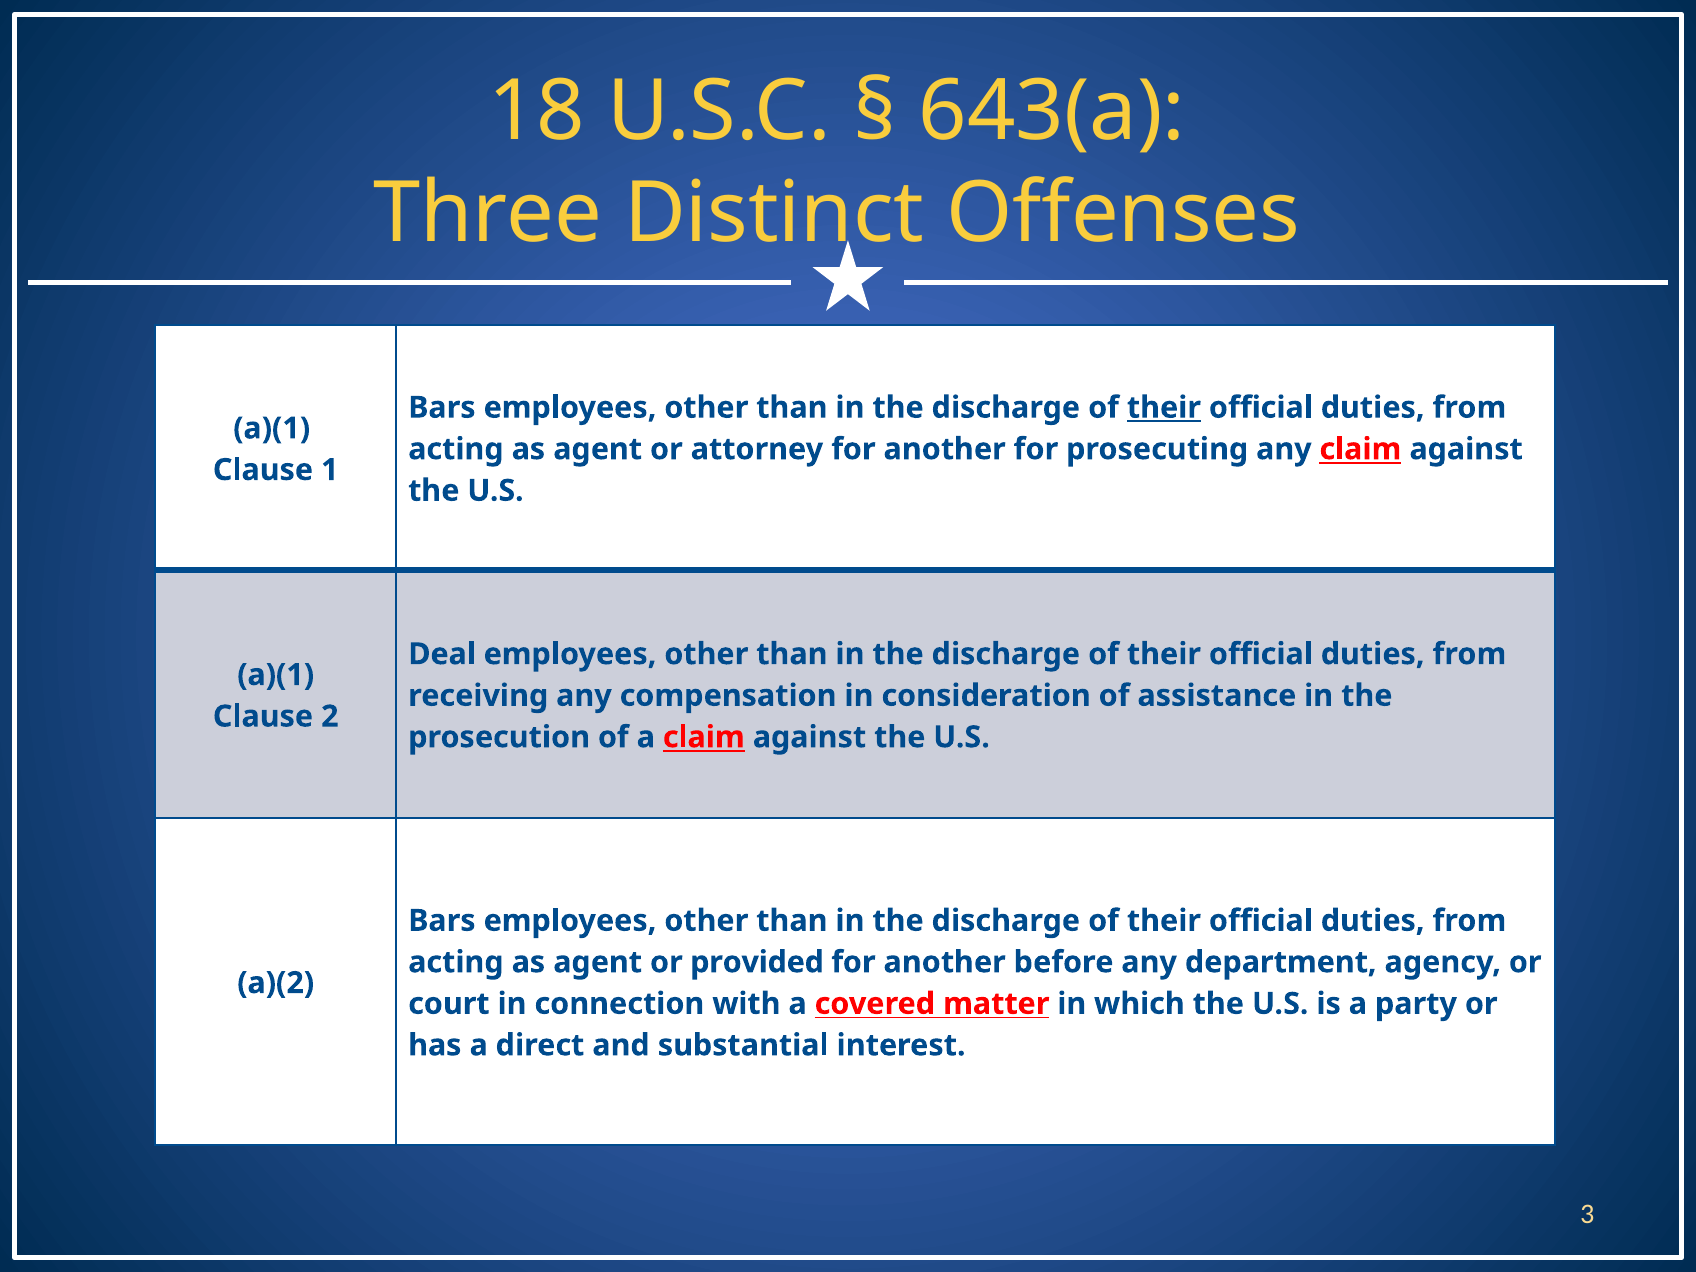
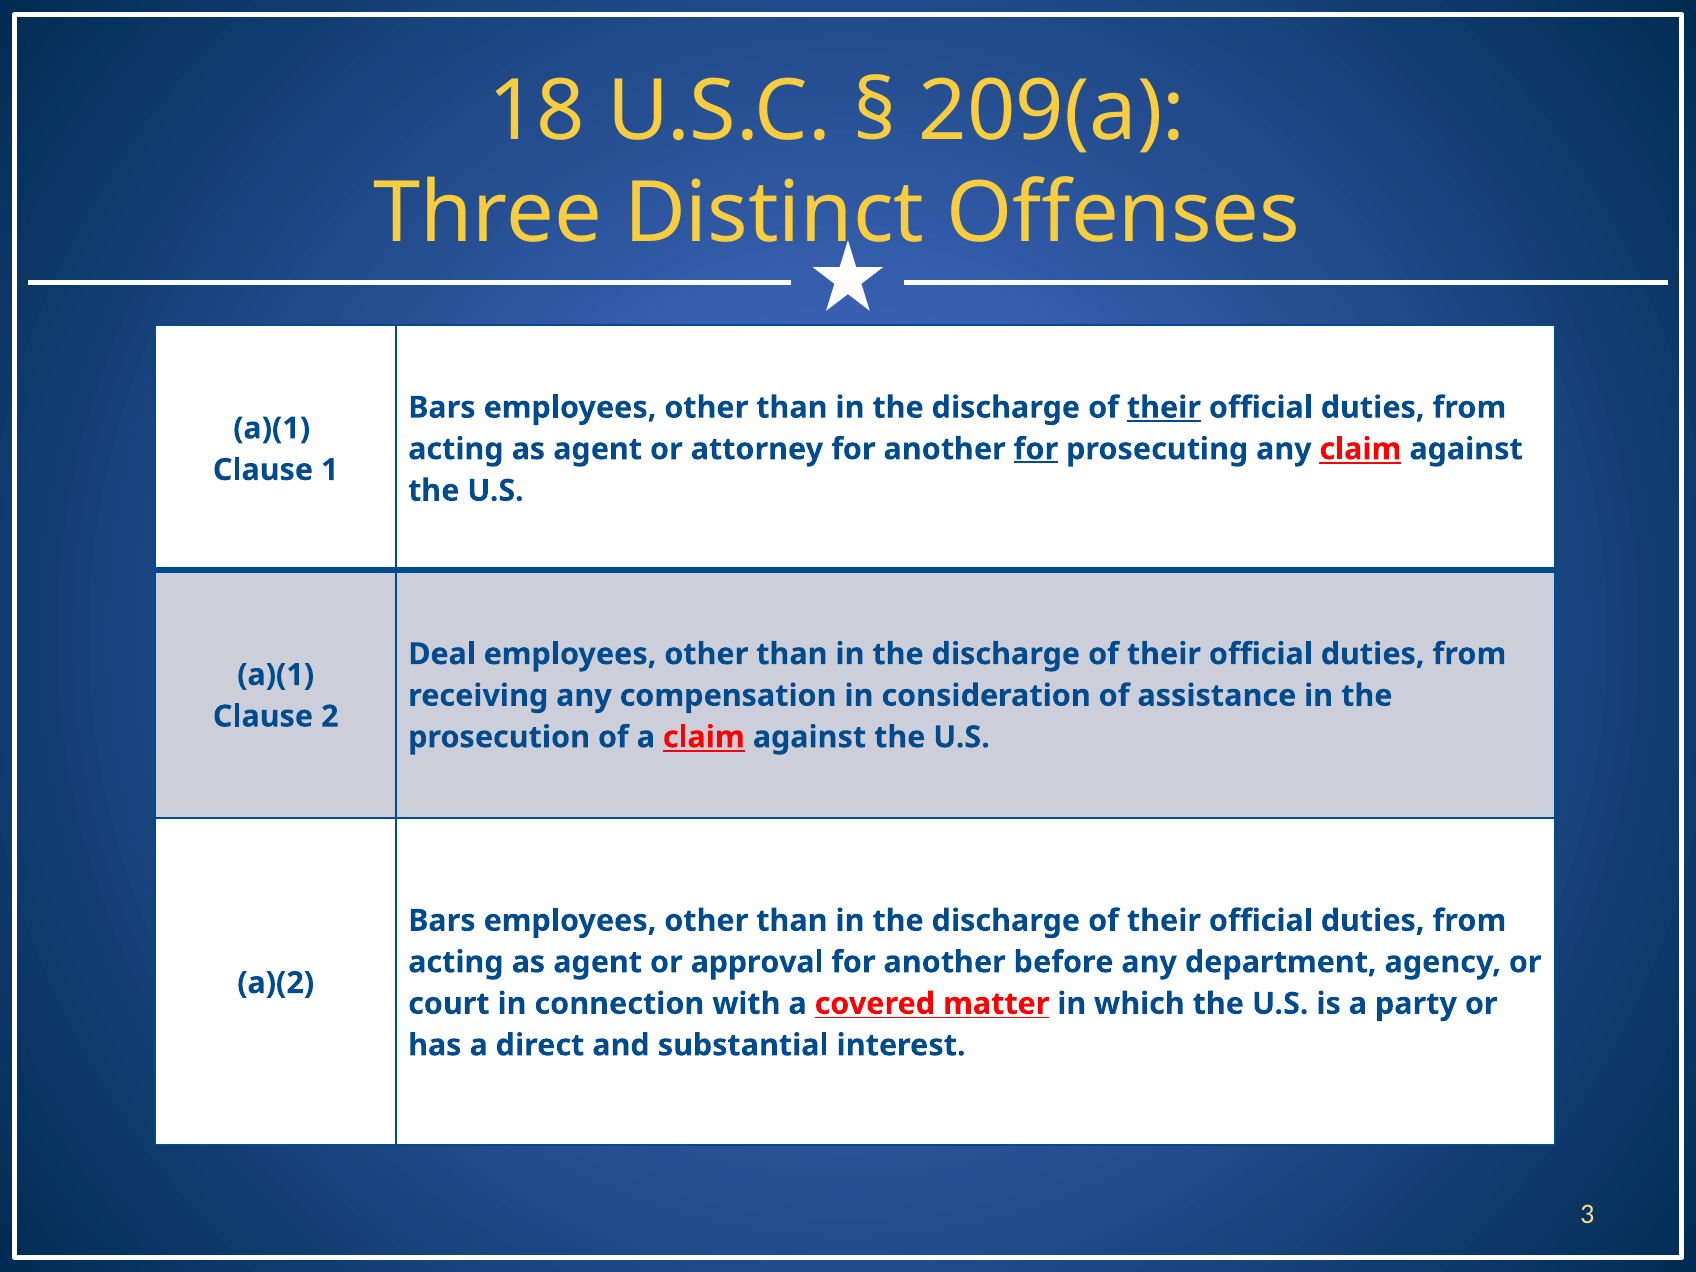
643(a: 643(a -> 209(a (1052, 112)
for underline: none -> present (1036, 449)
provided: provided -> approval (757, 962)
